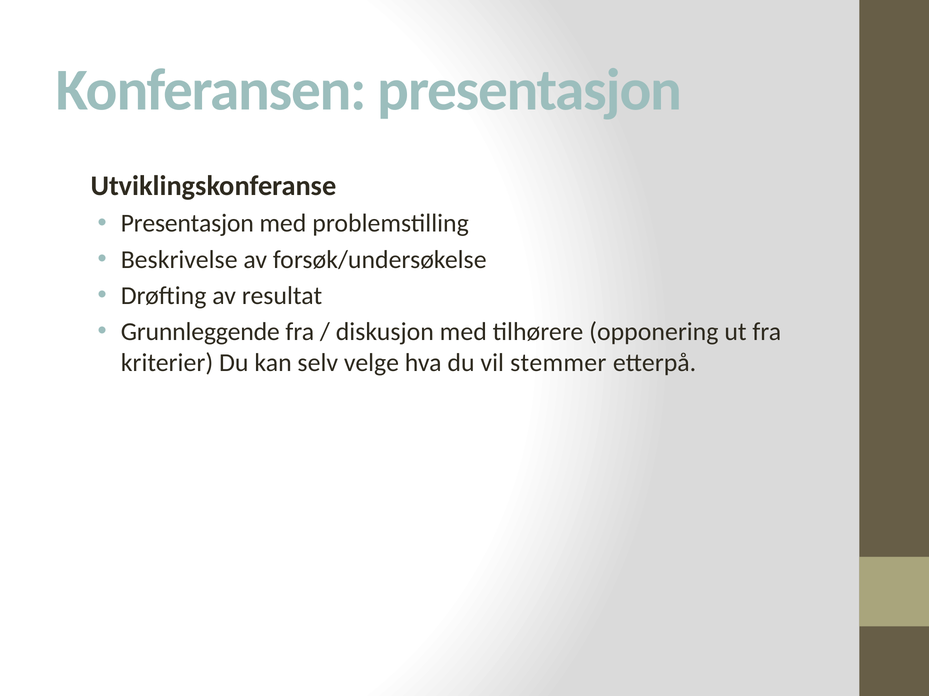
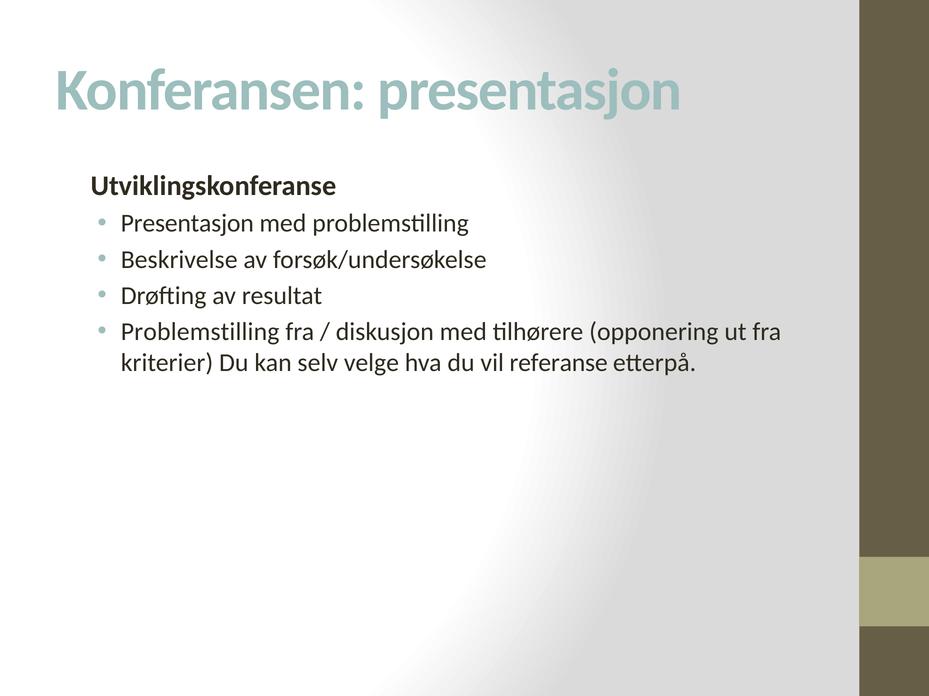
Grunnleggende: Grunnleggende -> Problemstilling (200, 332)
stemmer: stemmer -> referanse (559, 363)
